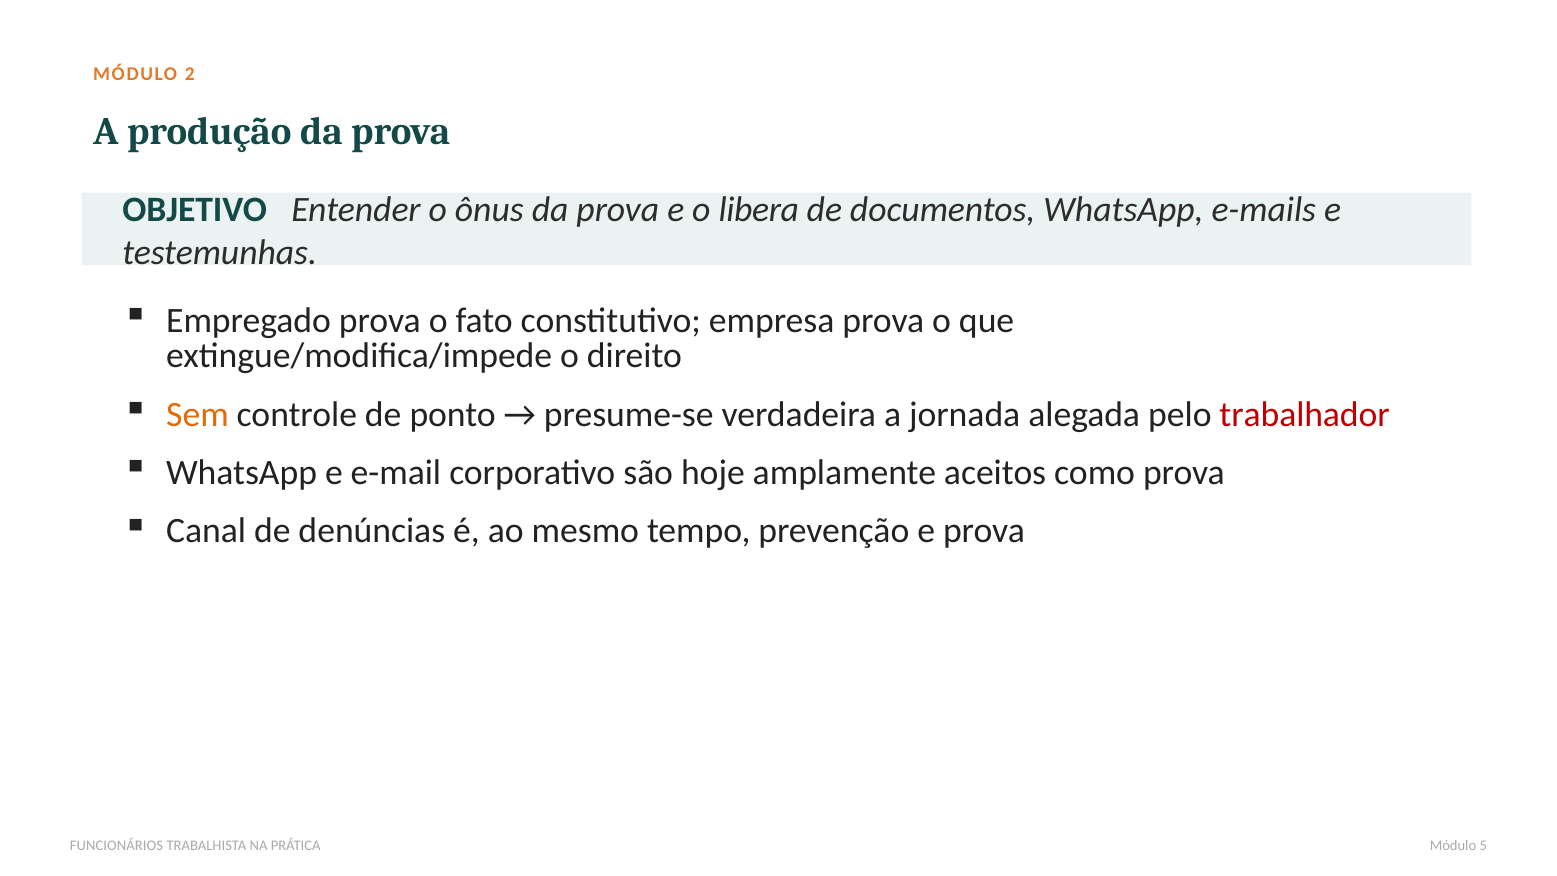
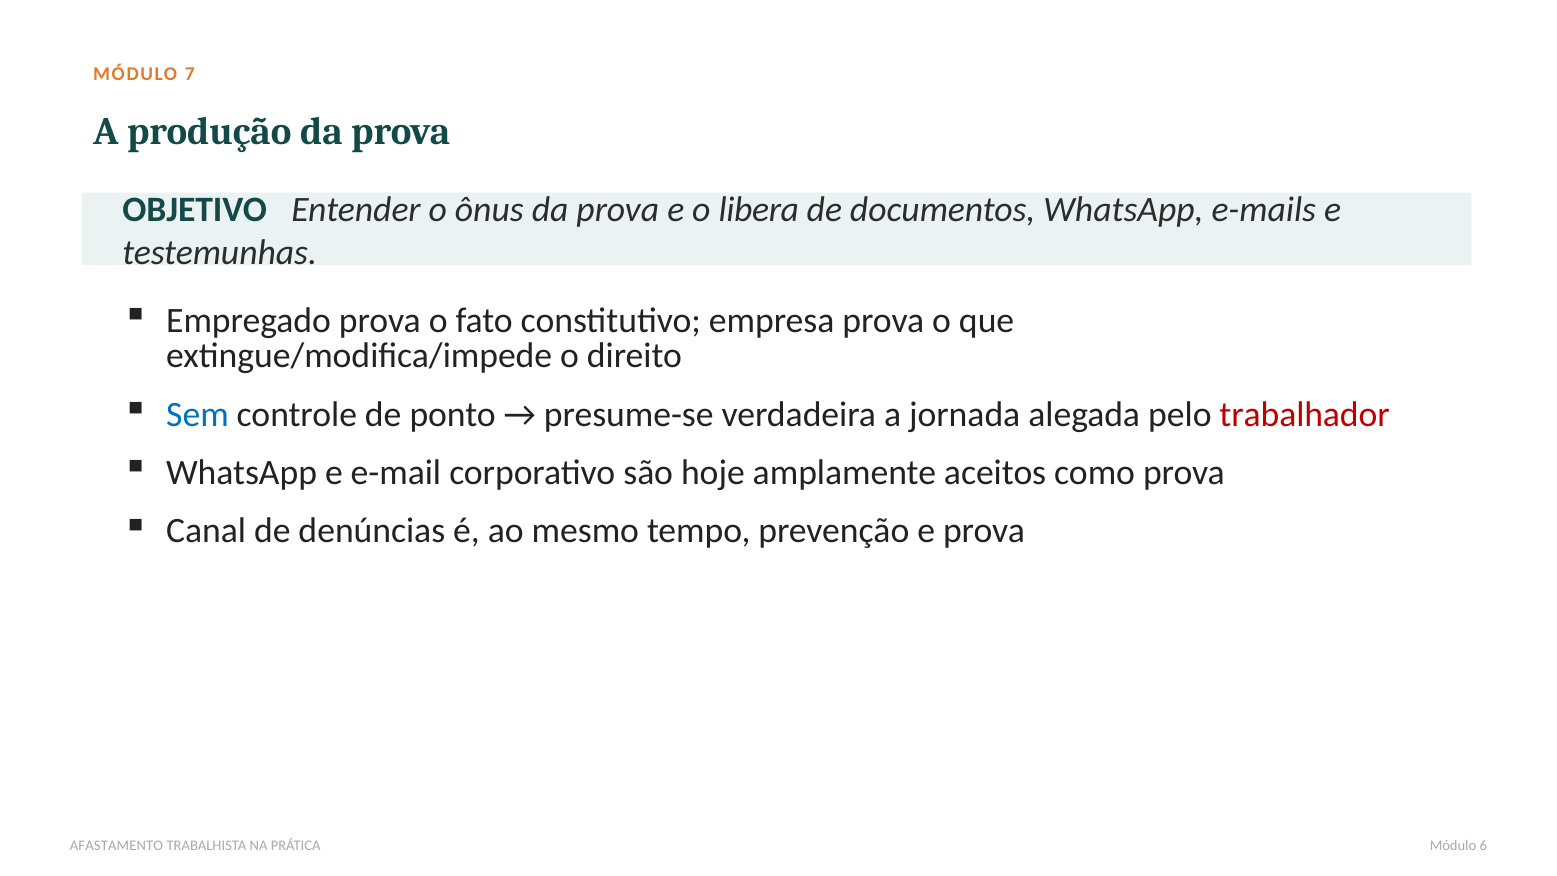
2: 2 -> 7 (190, 74)
Sem colour: orange -> blue (197, 414)
FUNCIONÁRIOS: FUNCIONÁRIOS -> AFASTAMENTO (116, 845)
5: 5 -> 6 (1483, 845)
